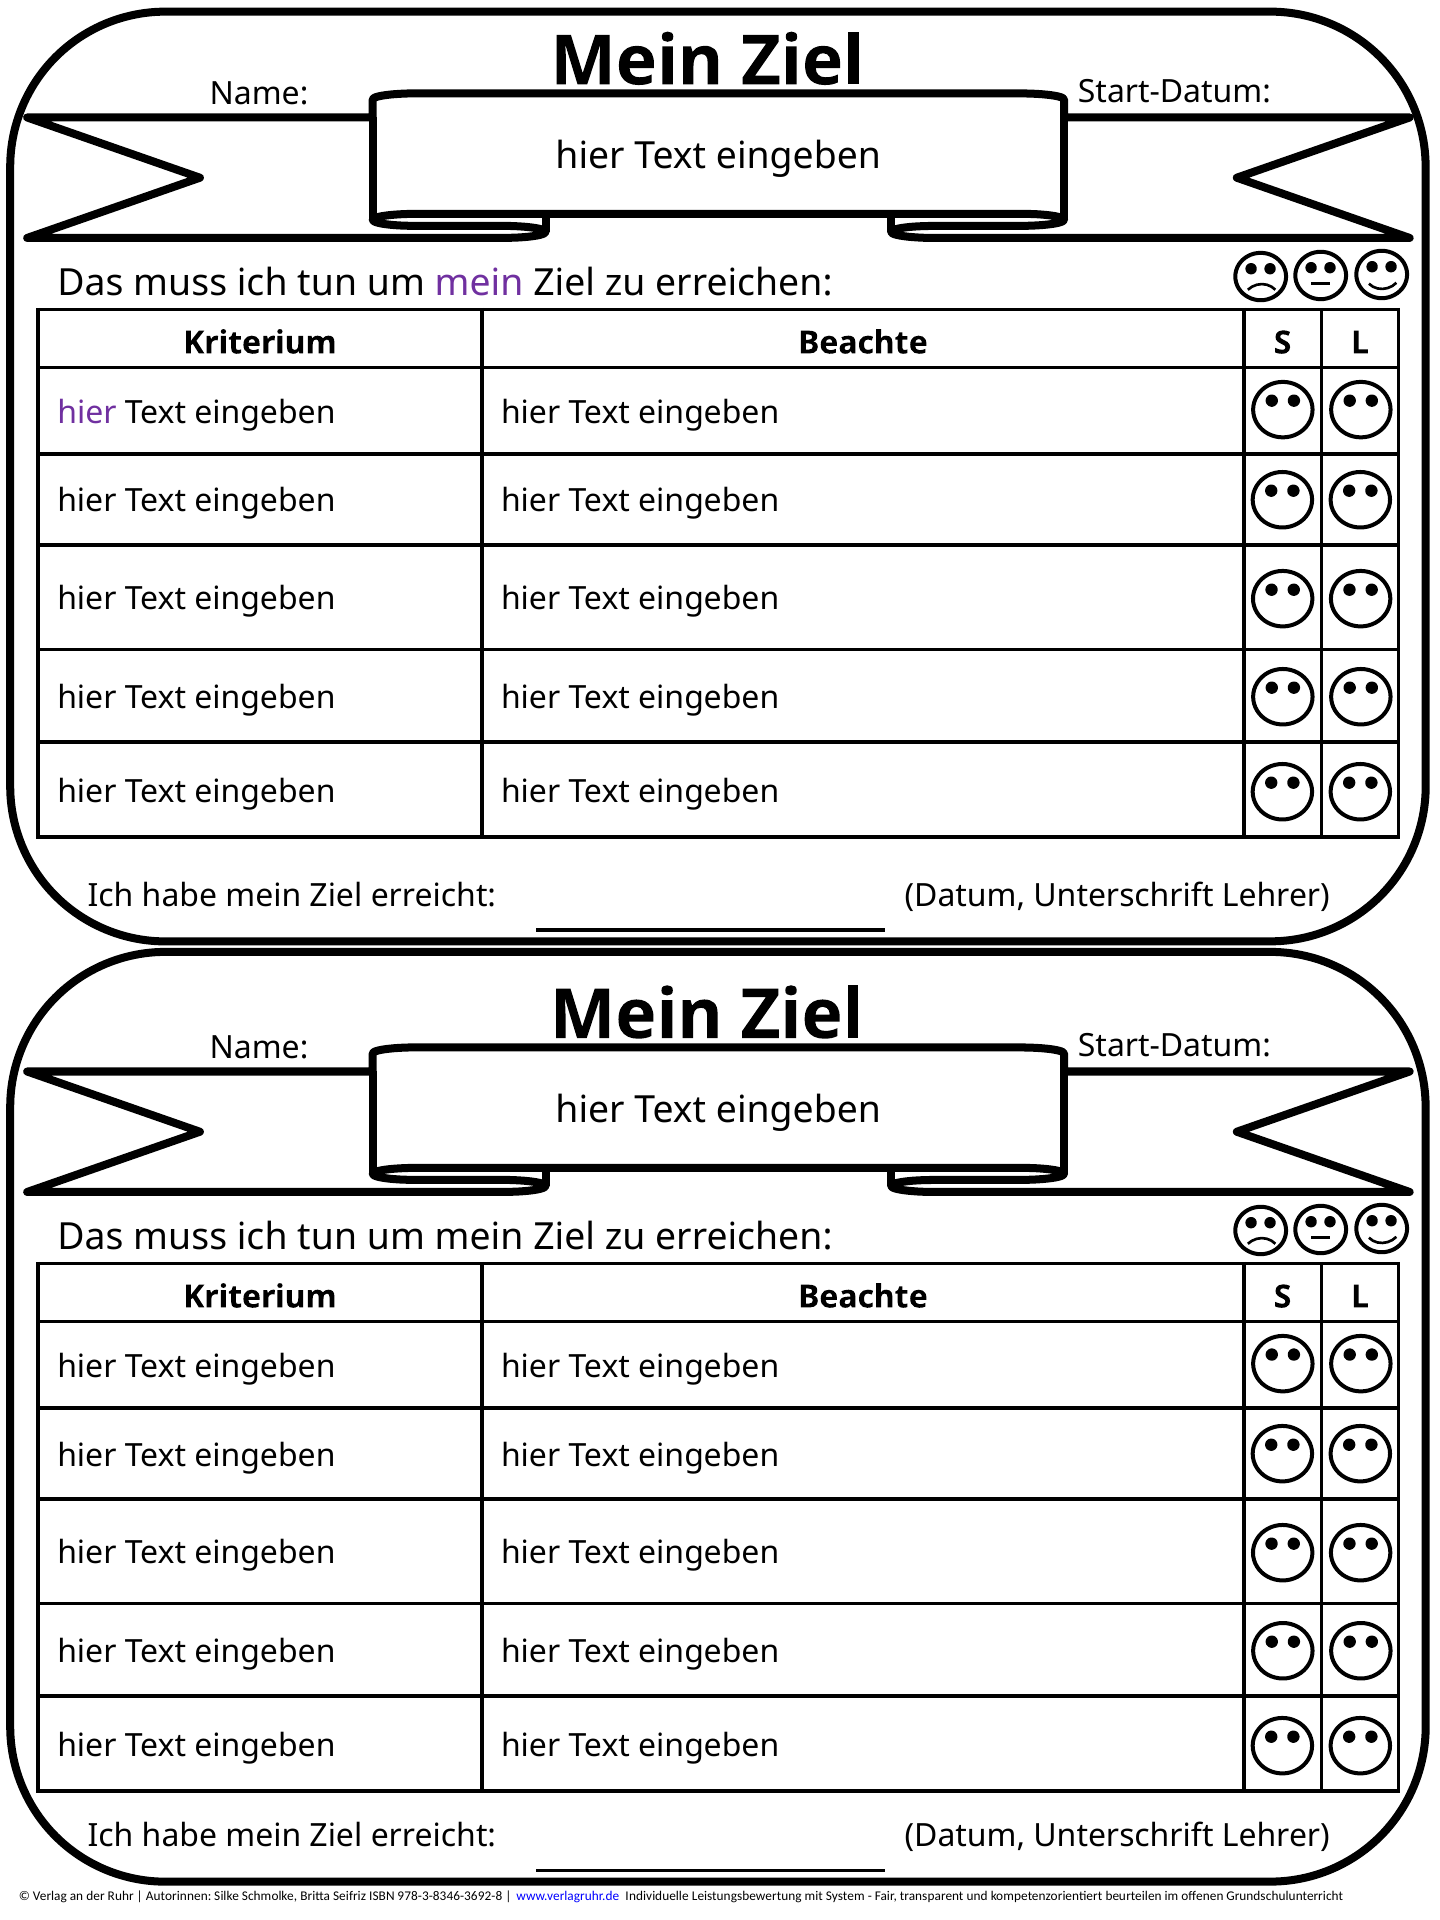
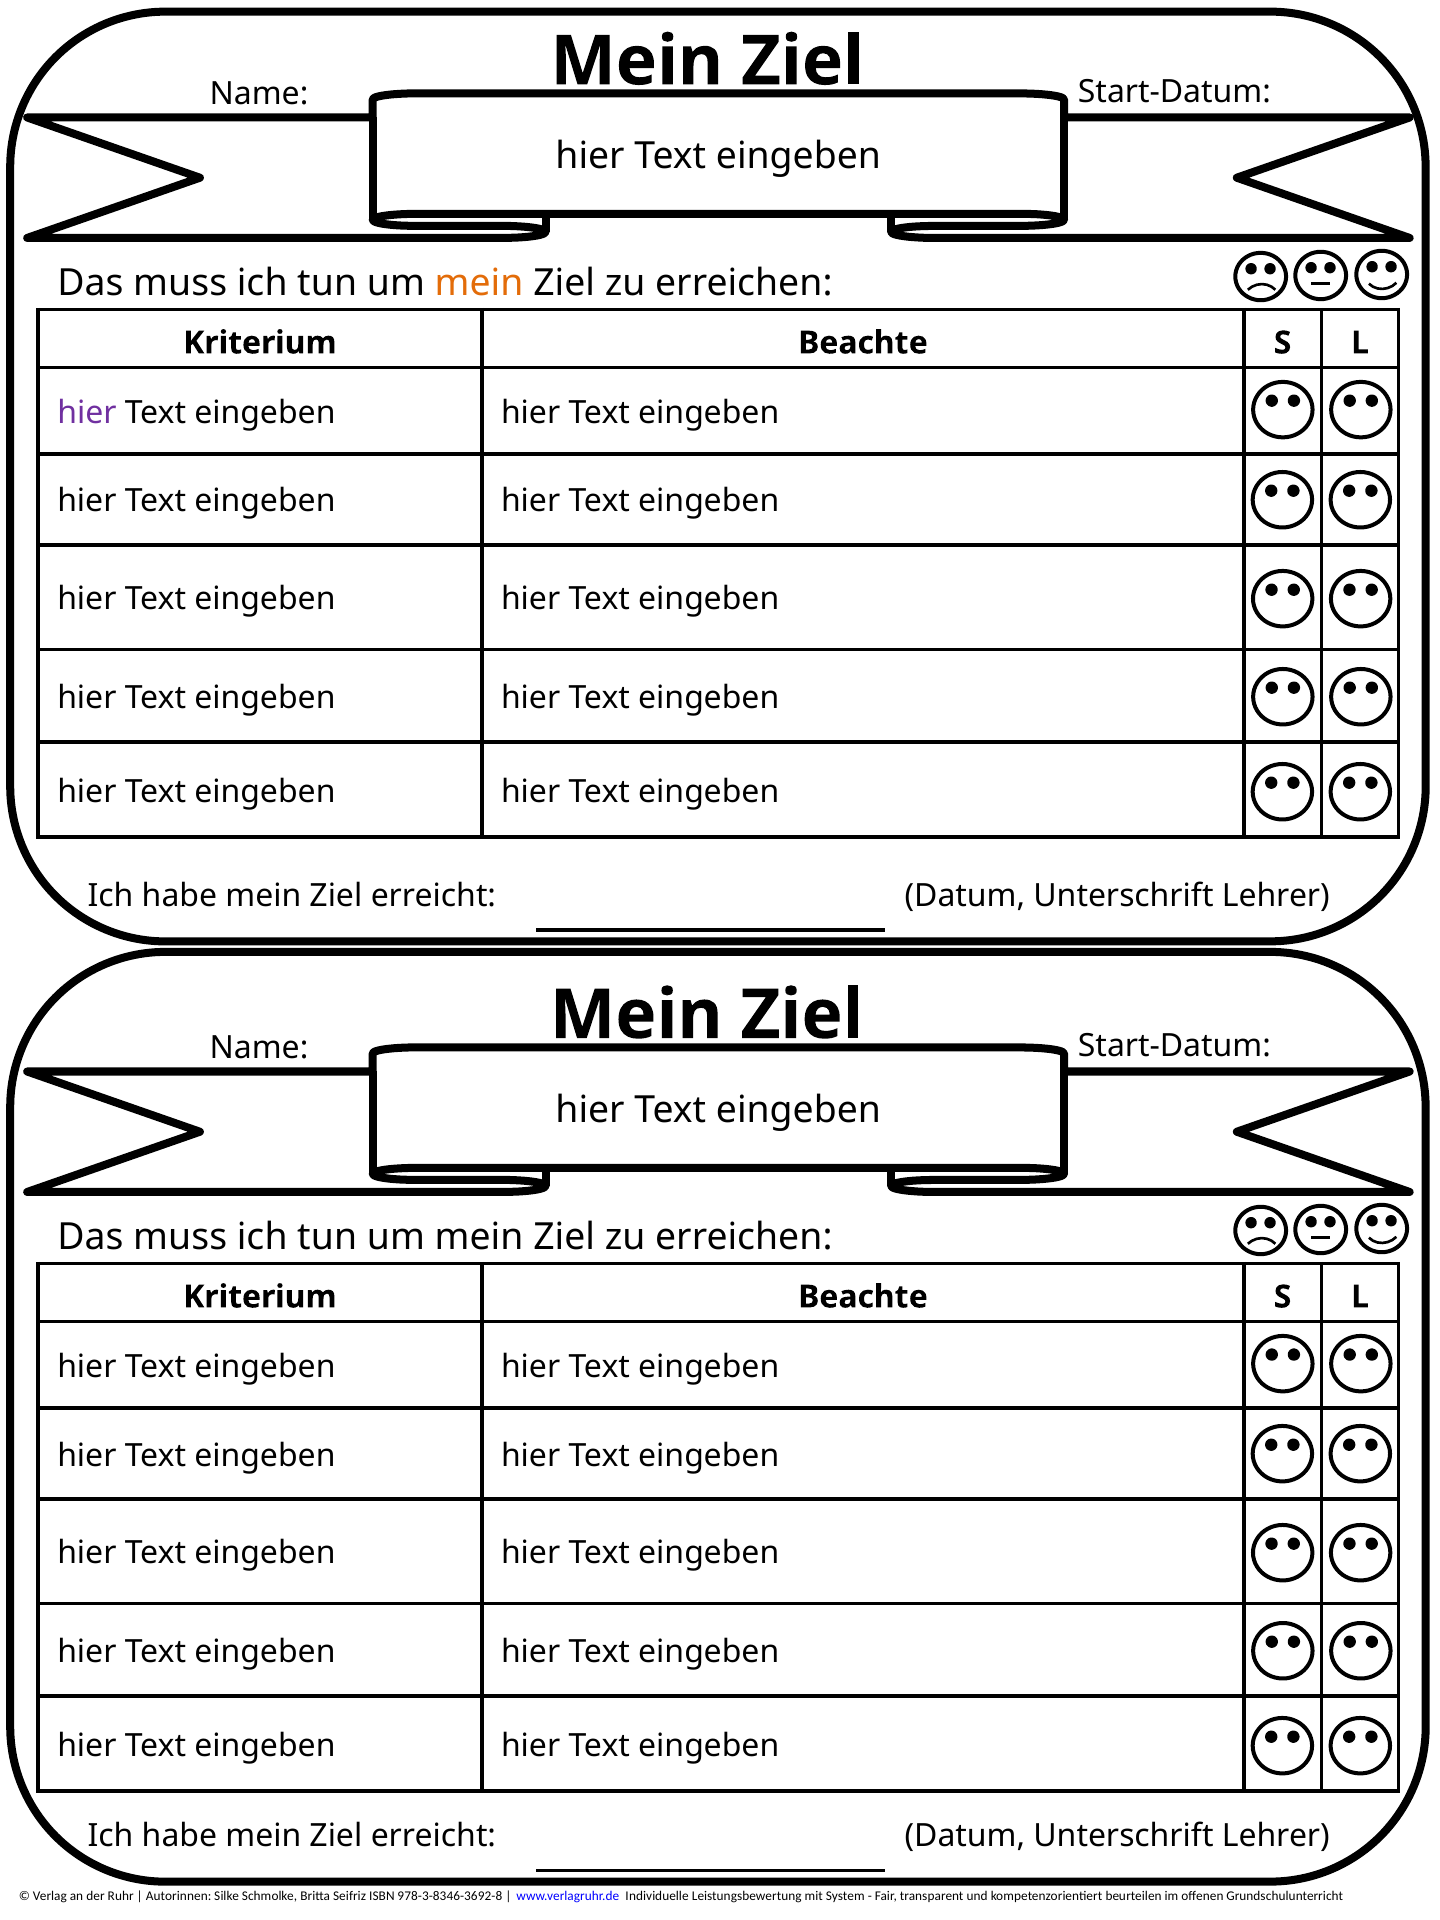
mein colour: purple -> orange (479, 283)
